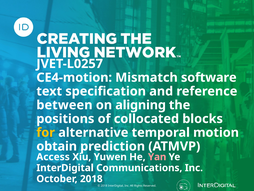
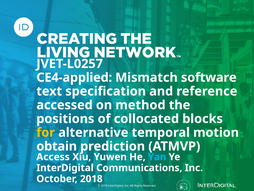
CE4-motion: CE4-motion -> CE4-applied (74, 77)
between: between -> accessed (65, 105)
aligning: aligning -> method (140, 105)
Yan colour: pink -> light blue (157, 157)
